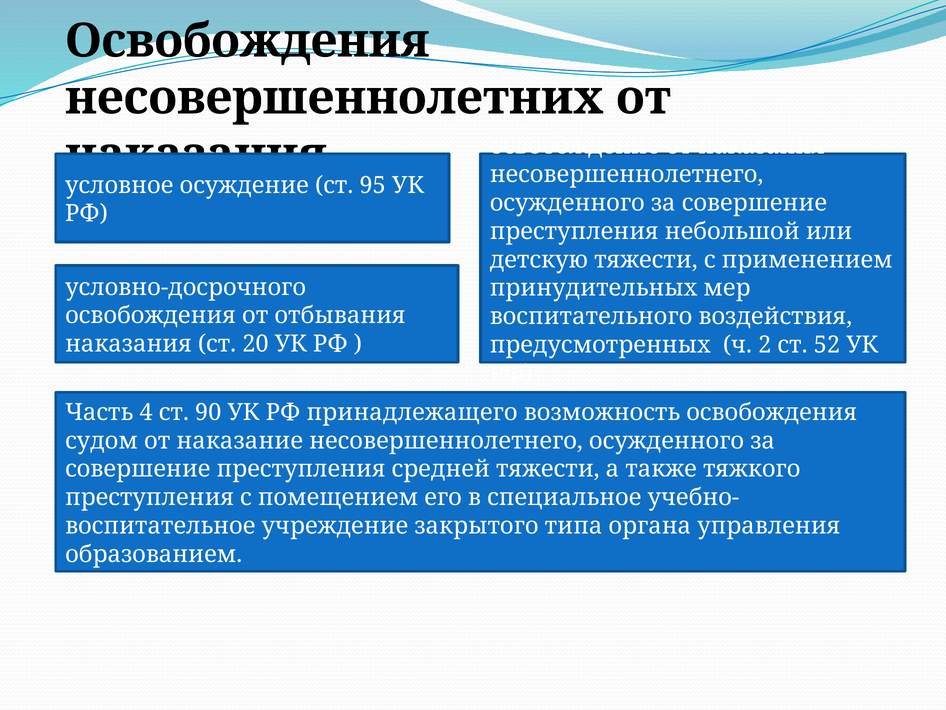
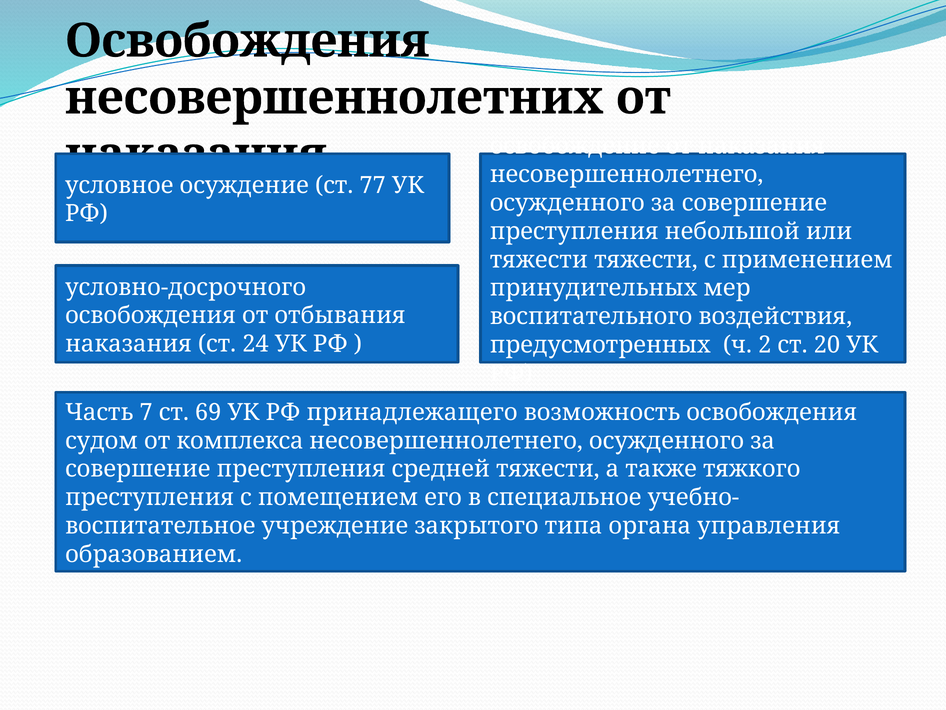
95: 95 -> 77 (373, 185)
детскую: детскую -> тяжести (539, 260)
20: 20 -> 24 (256, 344)
52: 52 -> 20 (827, 345)
4: 4 -> 7 (146, 412)
90: 90 -> 69 (208, 412)
наказание: наказание -> комплекса (240, 440)
